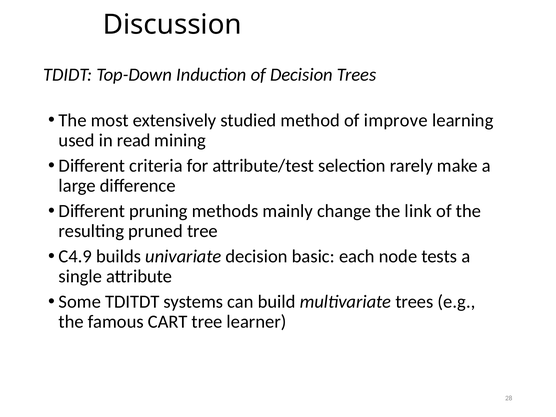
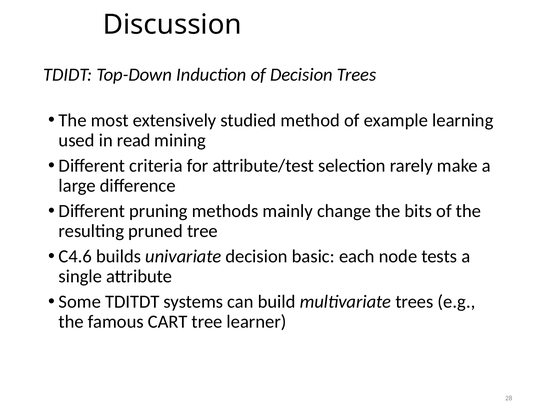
improve: improve -> example (396, 120)
link: link -> bits (418, 211)
C4.9: C4.9 -> C4.6 (75, 256)
